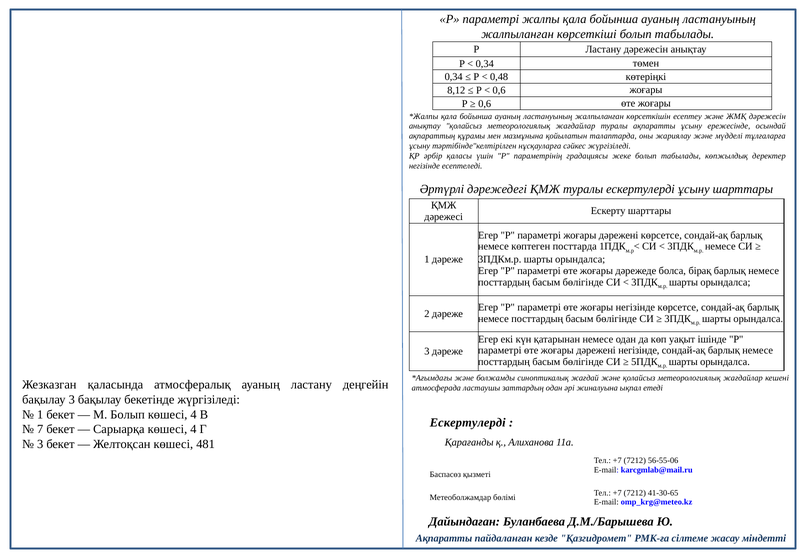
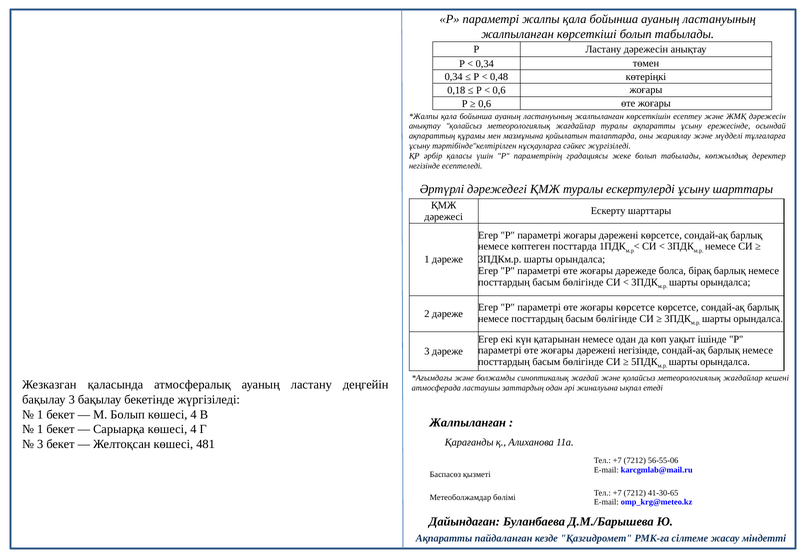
8,12: 8,12 -> 0,18 (456, 90)
жоғары негізінде: негізінде -> көрсетсе (635, 307)
Ескертулерді: Ескертулерді -> Жалпыланған (468, 423)
7: 7 -> 1 (40, 429)
